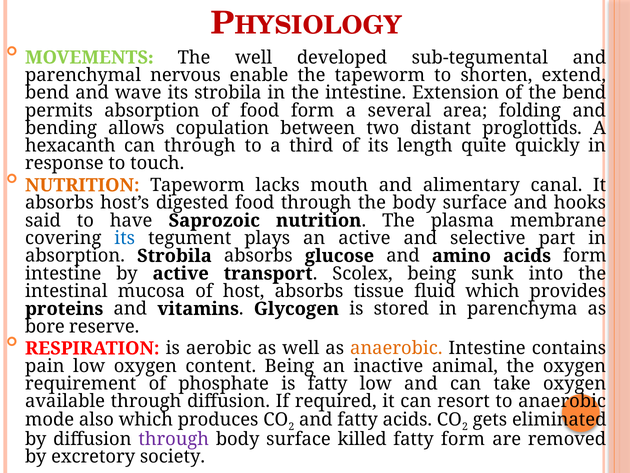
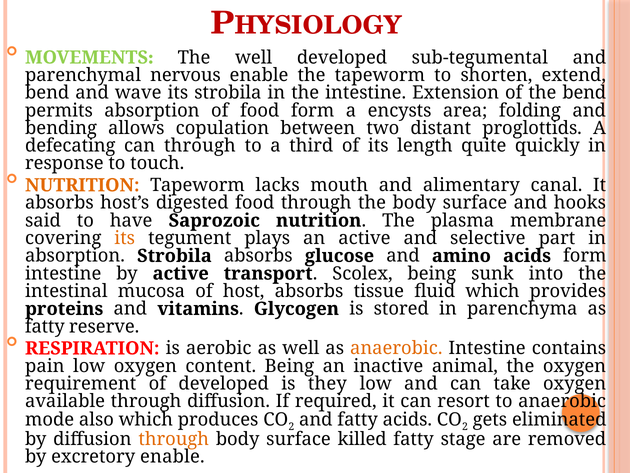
several: several -> encysts (400, 110)
hexacanth: hexacanth -> defecating (70, 146)
its colour: blue -> orange (125, 238)
bore: bore -> fatty (45, 326)
of phosphate: phosphate -> developed (224, 383)
is fatty: fatty -> they (327, 383)
through colour: purple -> orange (174, 439)
fatty form: form -> stage (463, 439)
excretory society: society -> enable (172, 456)
